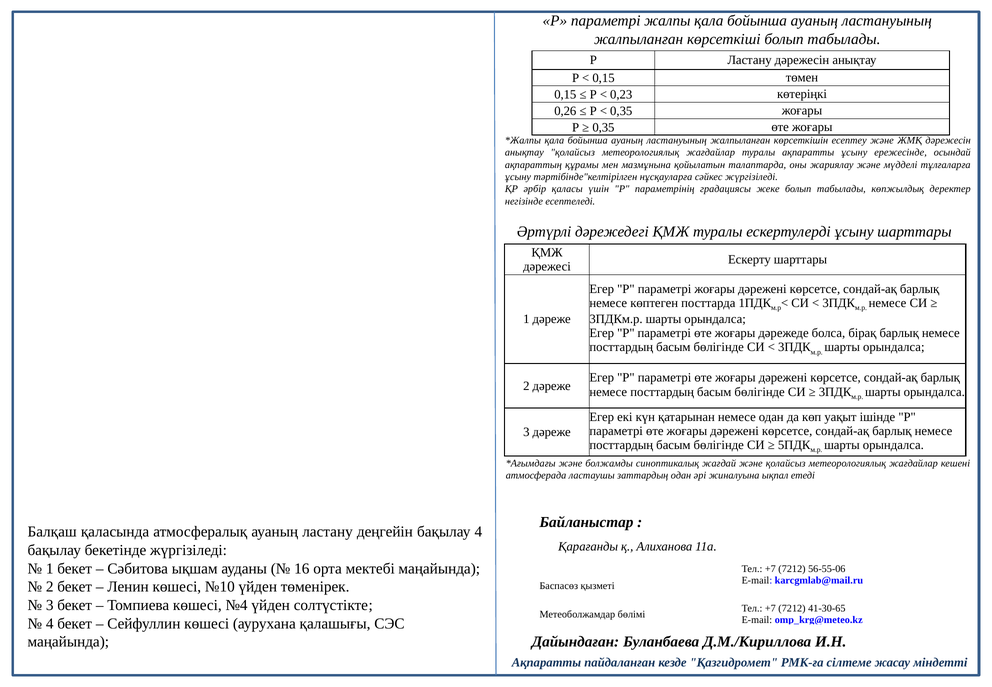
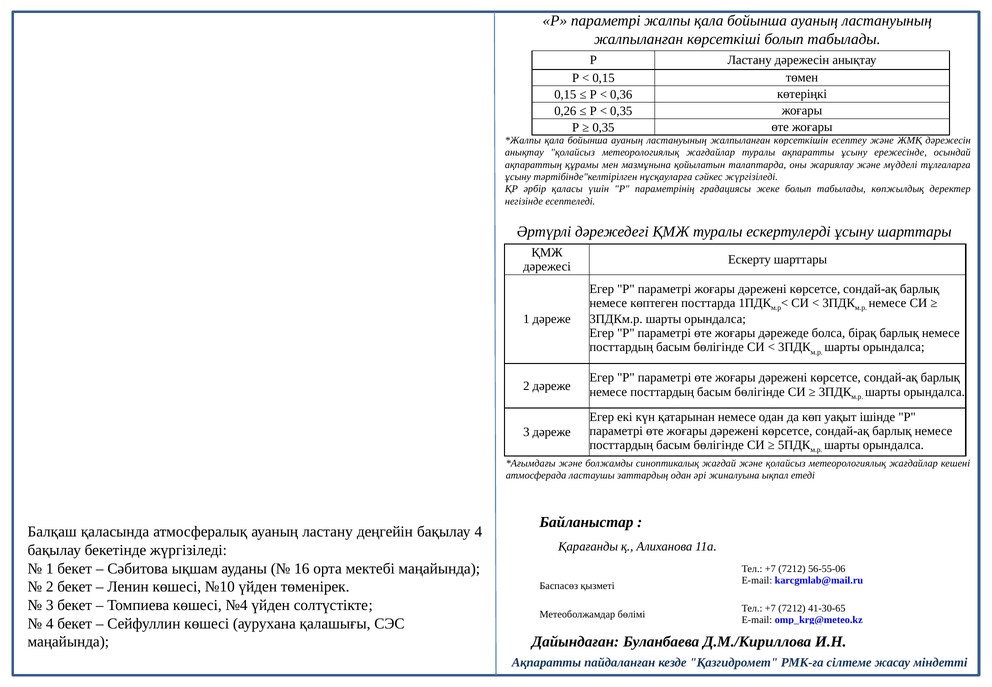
0,23: 0,23 -> 0,36 (621, 95)
